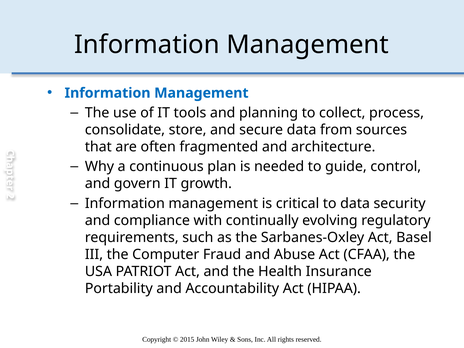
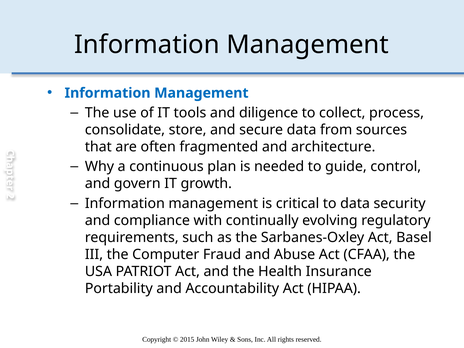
planning: planning -> diligence (269, 113)
